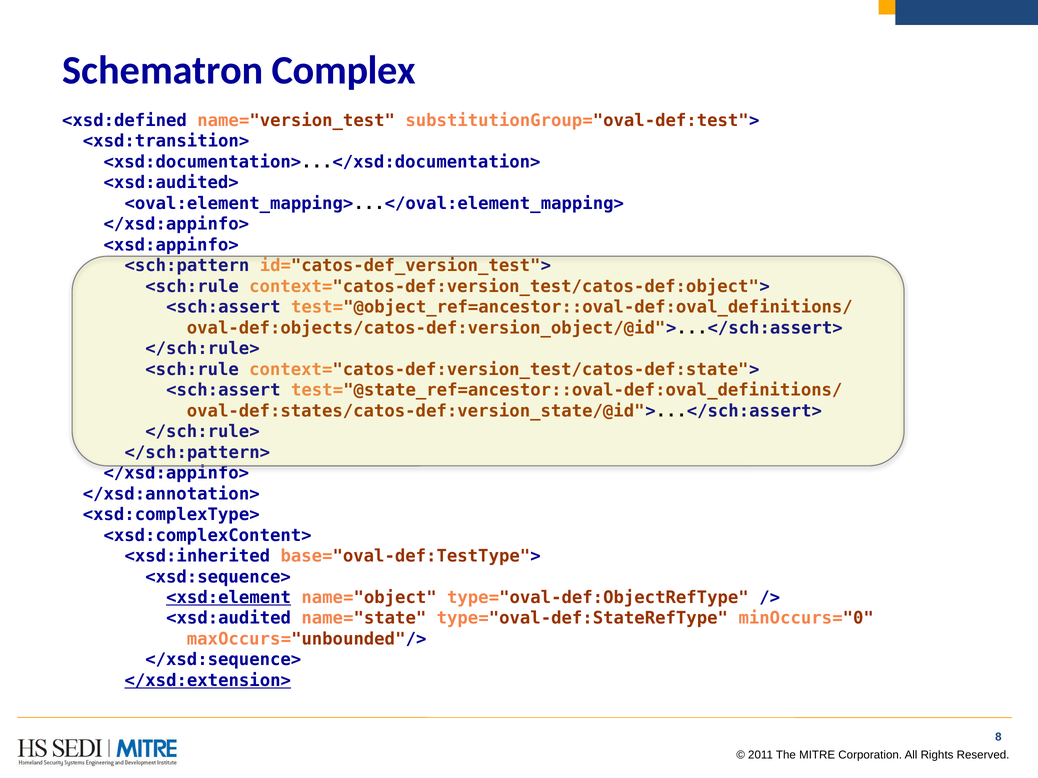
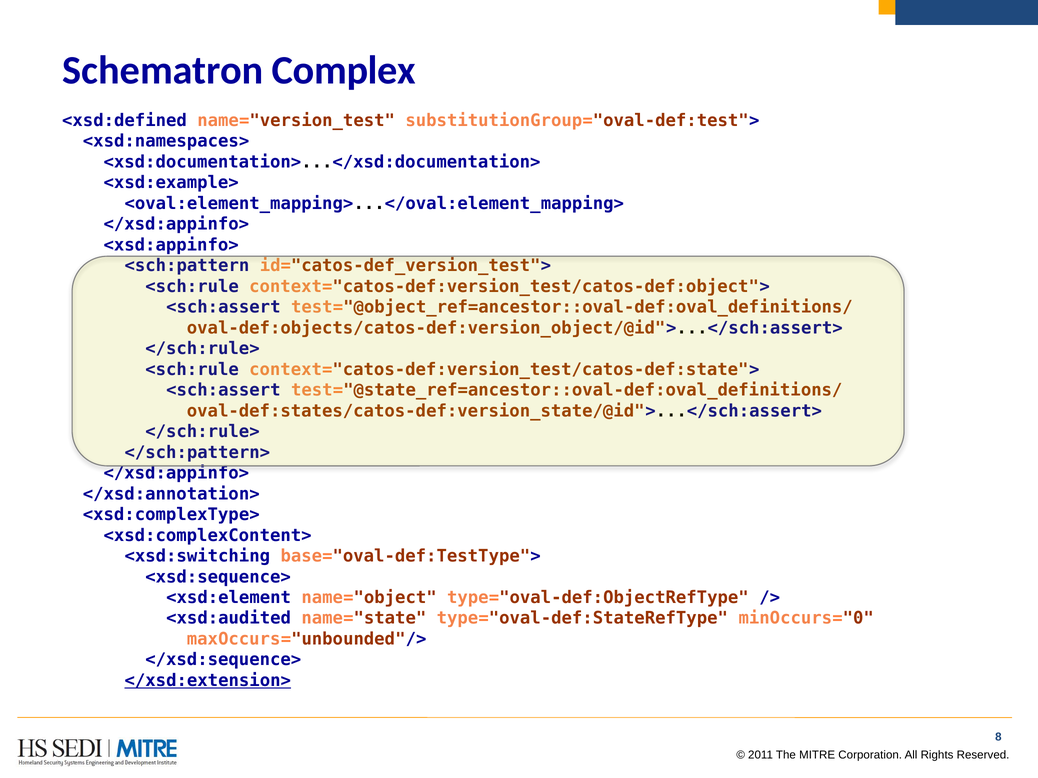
<xsd:transition>: <xsd:transition> -> <xsd:namespaces> (166, 141)
<xsd:audited>: <xsd:audited> -> <xsd:example> (171, 183)
<xsd:inherited: <xsd:inherited -> <xsd:switching (197, 556)
<xsd:element underline: present -> none (229, 598)
